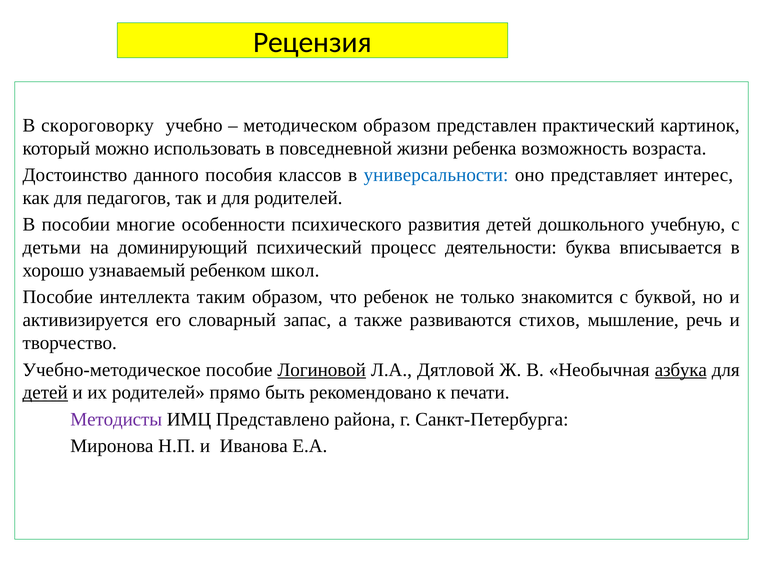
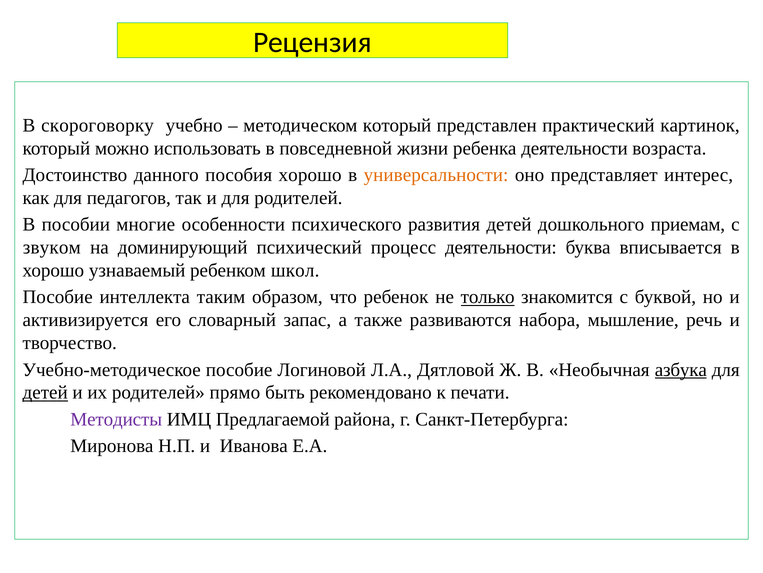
методическом образом: образом -> который (397, 125)
ребенка возможность: возможность -> деятельности (575, 148)
пособия классов: классов -> хорошо (310, 175)
универсальности colour: blue -> orange (436, 175)
учебную: учебную -> приемам (688, 224)
детьми: детьми -> звуком (52, 247)
только underline: none -> present (488, 297)
стихов: стихов -> набора (550, 320)
Логиновой underline: present -> none (322, 369)
Представлено: Представлено -> Предлагаемой (273, 419)
